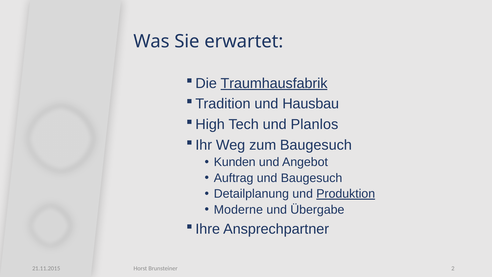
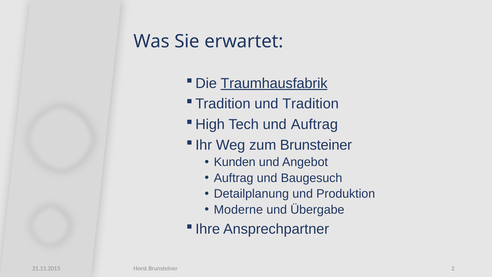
Hausbau: Hausbau -> Tradition (311, 104)
und Planlos: Planlos -> Auftrag (314, 124)
zum Baugesuch: Baugesuch -> Brunsteiner (316, 145)
Produktion underline: present -> none (346, 194)
